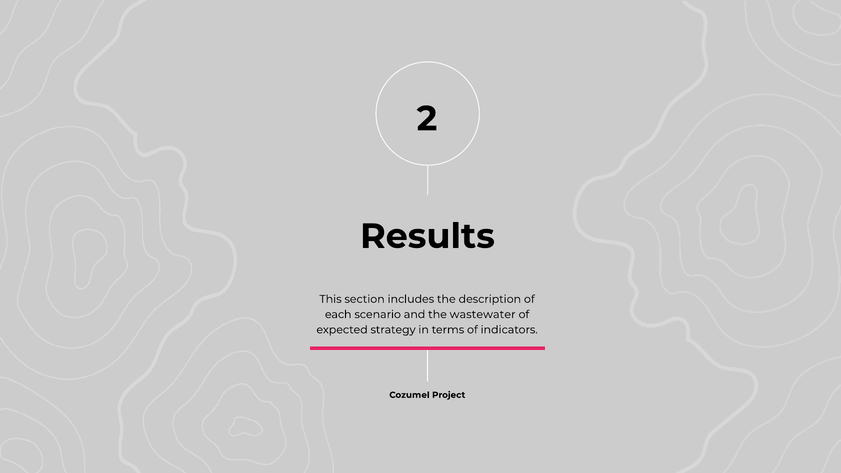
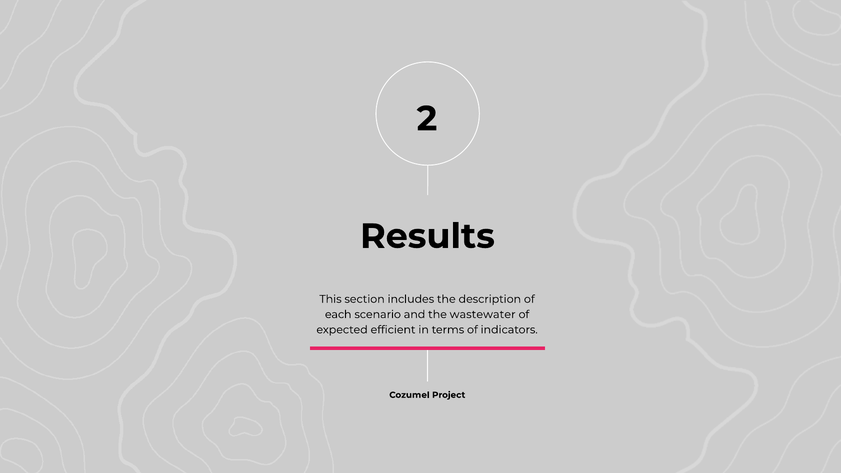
strategy: strategy -> efficient (393, 330)
